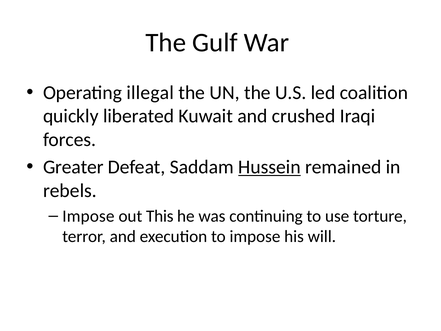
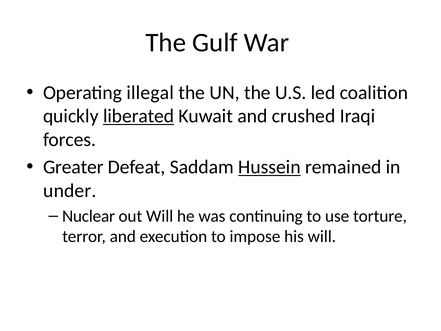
liberated underline: none -> present (139, 116)
rebels: rebels -> under (70, 191)
Impose: Impose -> Nuclear (89, 216)
out This: This -> Will (160, 216)
